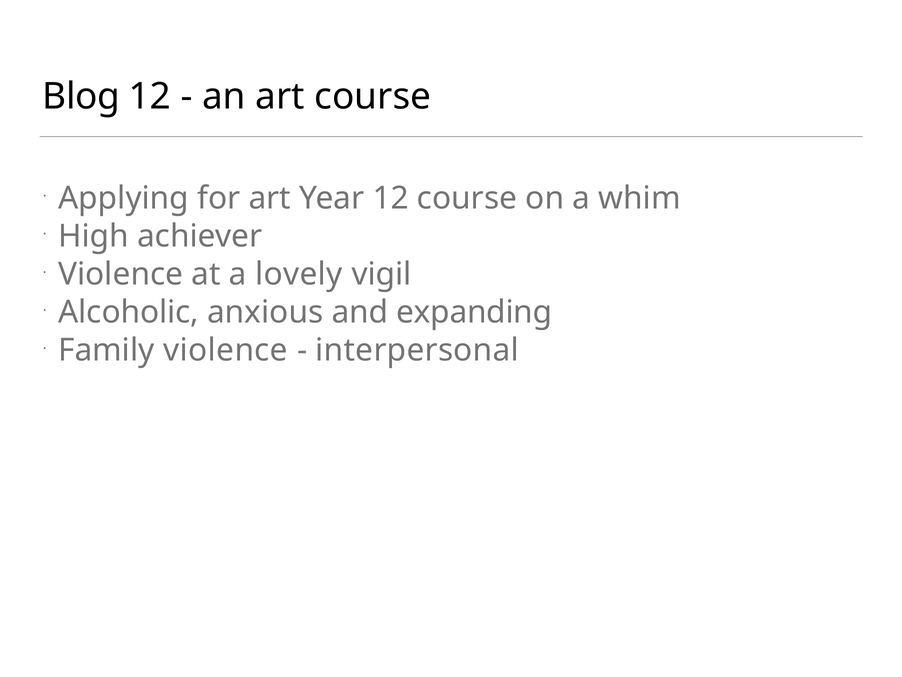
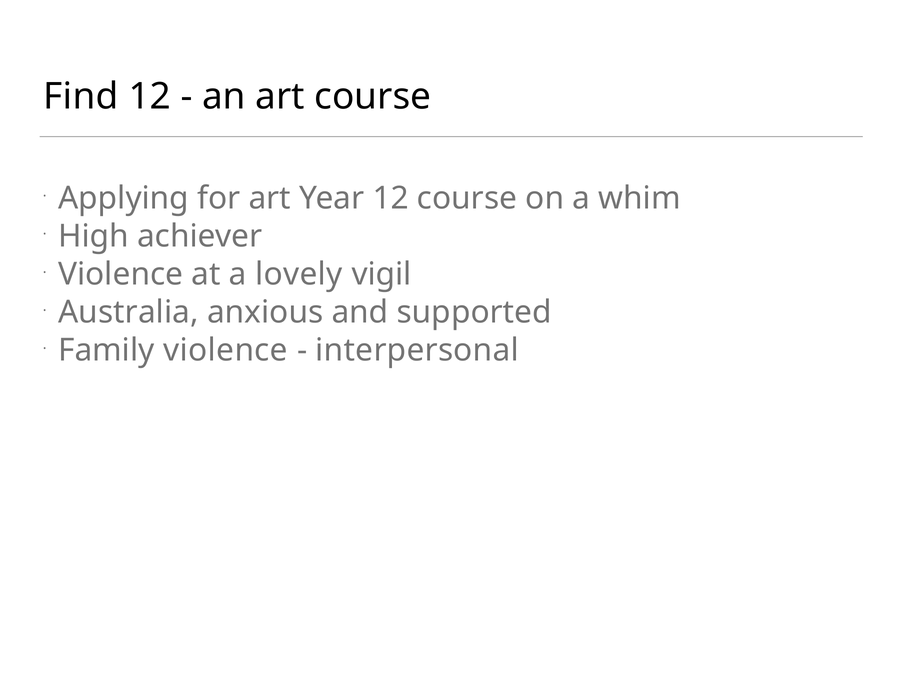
Blog: Blog -> Find (81, 97)
Alcoholic: Alcoholic -> Australia (128, 312)
expanding: expanding -> supported (474, 312)
